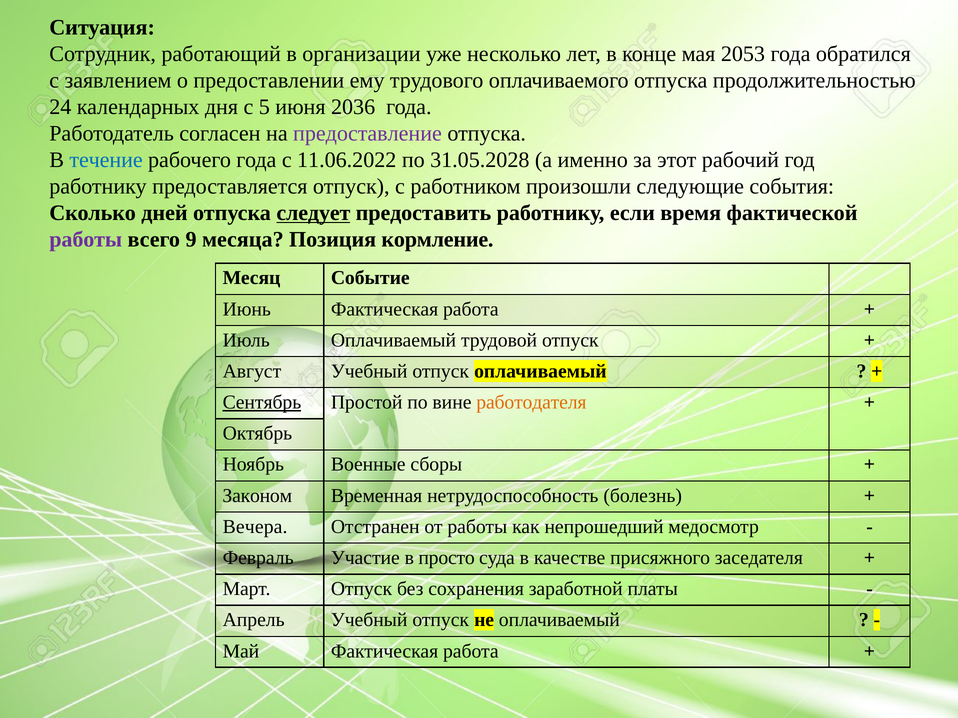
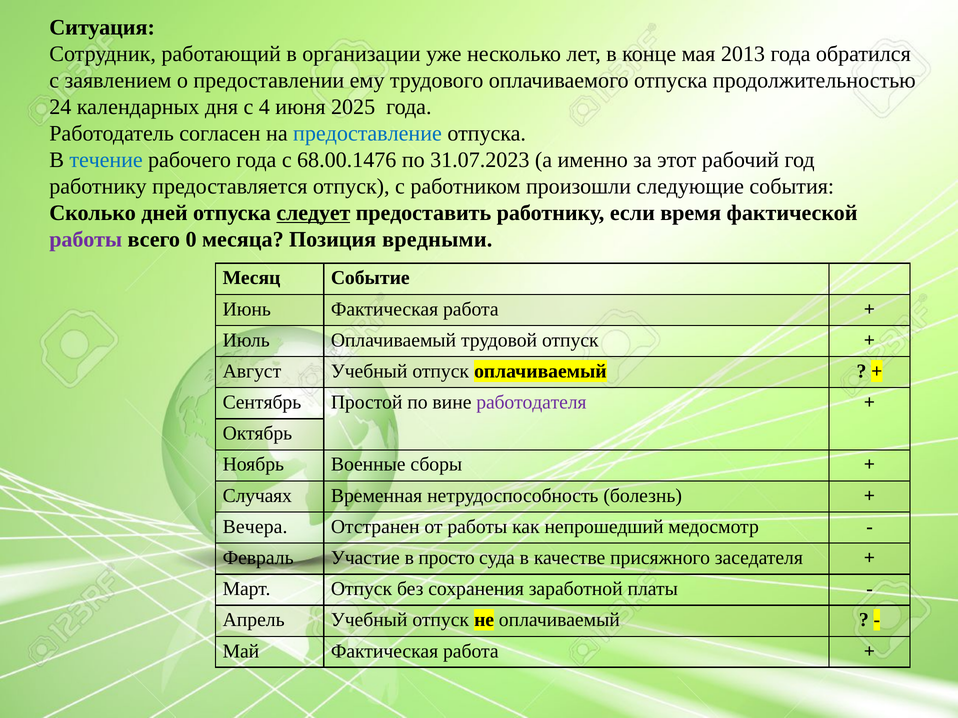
2053: 2053 -> 2013 (743, 54)
5: 5 -> 4 (264, 107)
2036: 2036 -> 2025 (353, 107)
предоставление colour: purple -> blue (367, 134)
11.06.2022: 11.06.2022 -> 68.00.1476 (347, 160)
31.05.2028: 31.05.2028 -> 31.07.2023 (480, 160)
9: 9 -> 0 (191, 240)
кормление: кормление -> вредными (437, 240)
Сентябрь underline: present -> none (262, 403)
работодателя colour: orange -> purple (531, 403)
Законом: Законом -> Случаях (257, 496)
